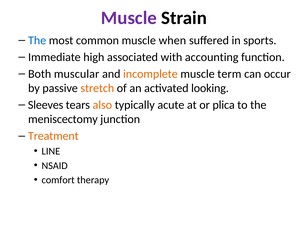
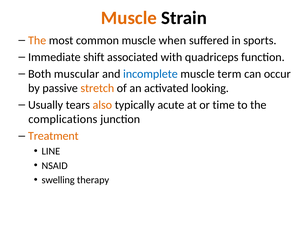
Muscle colour: purple -> orange (129, 18)
The colour: blue -> orange (37, 40)
high: high -> shift (94, 57)
accounting: accounting -> quadriceps (212, 57)
incomplete colour: orange -> blue (150, 74)
Sleeves: Sleeves -> Usually (46, 105)
plica: plica -> time (224, 105)
meniscectomy: meniscectomy -> complications (63, 119)
comfort: comfort -> swelling (58, 180)
